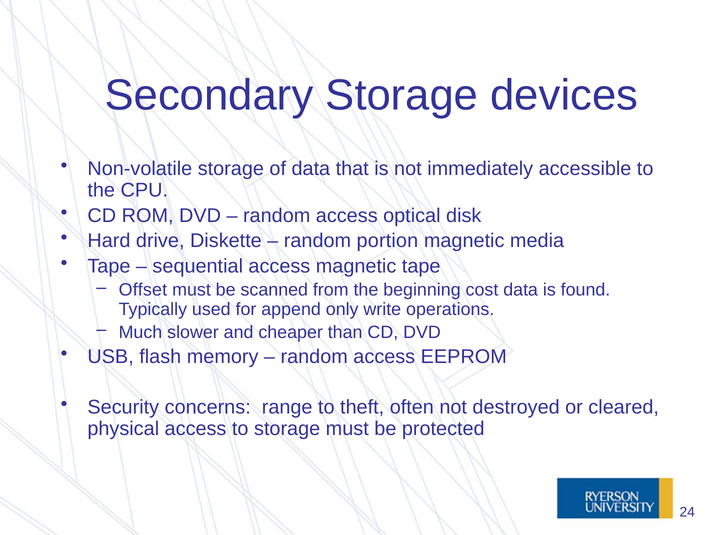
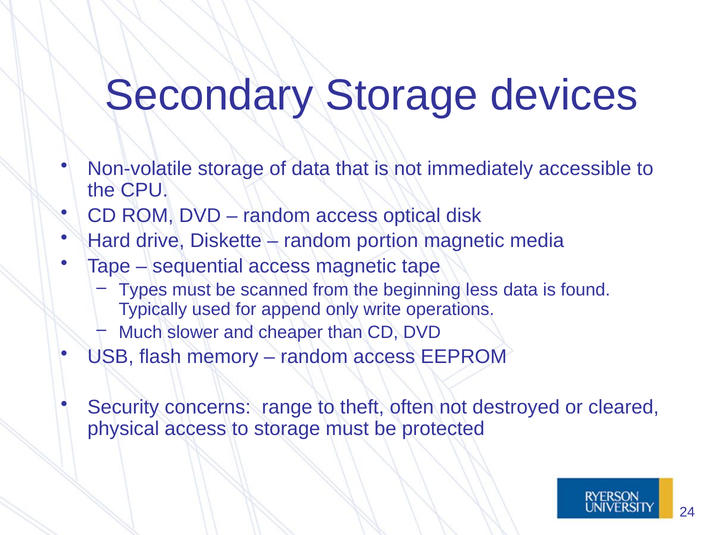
Offset: Offset -> Types (143, 290)
cost: cost -> less (482, 290)
